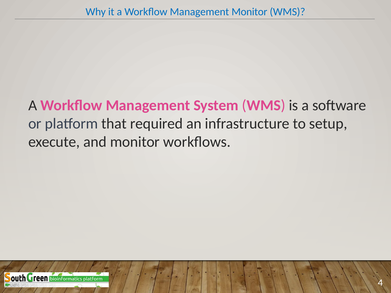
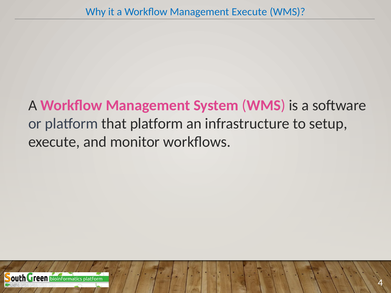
Management Monitor: Monitor -> Execute (249, 12)
that required: required -> platform (157, 124)
